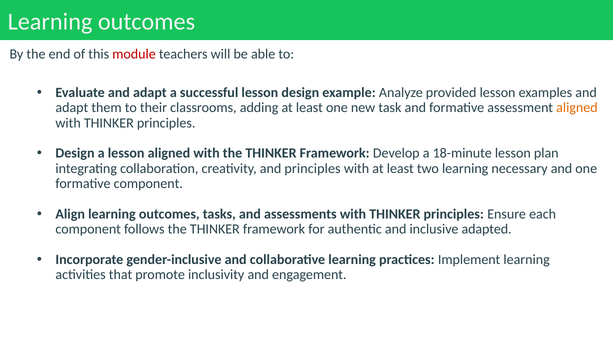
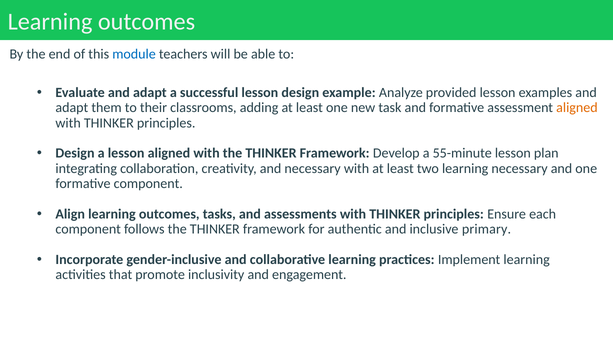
module colour: red -> blue (134, 54)
18-minute: 18-minute -> 55-minute (462, 153)
and principles: principles -> necessary (313, 168)
adapted: adapted -> primary (486, 229)
